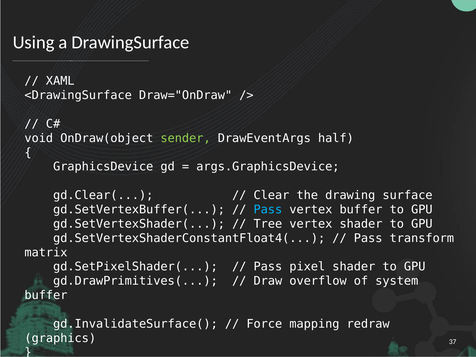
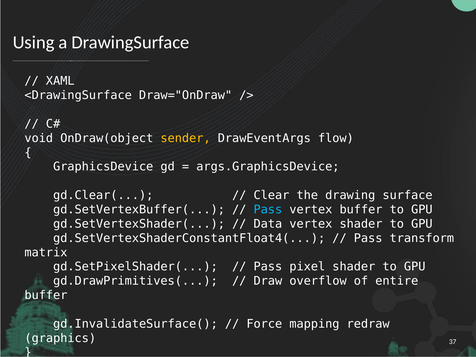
sender colour: light green -> yellow (186, 138)
half: half -> flow (336, 138)
Tree: Tree -> Data (268, 224)
system: system -> entire (397, 281)
